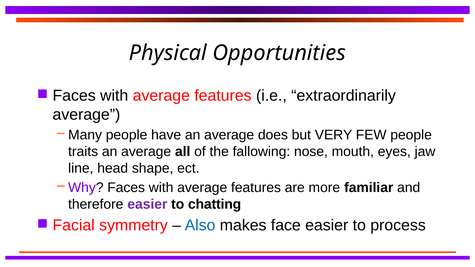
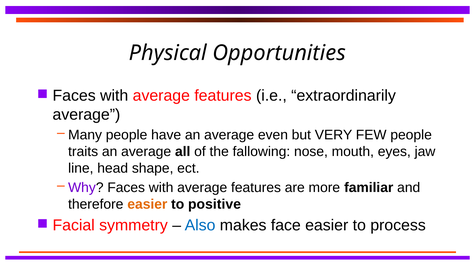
does: does -> even (273, 135)
easier colour: purple -> orange (147, 204)
chatting: chatting -> positive (215, 204)
